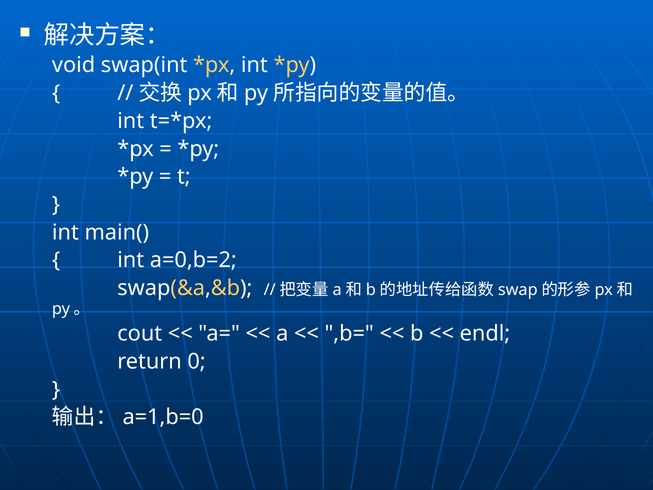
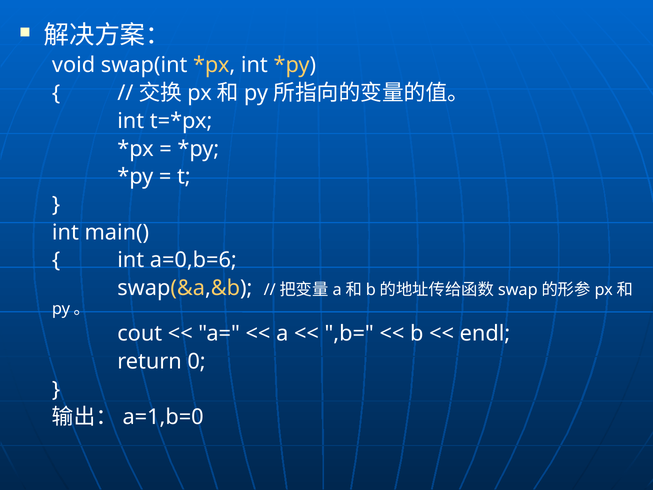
a=0,b=2: a=0,b=2 -> a=0,b=6 (193, 260)
